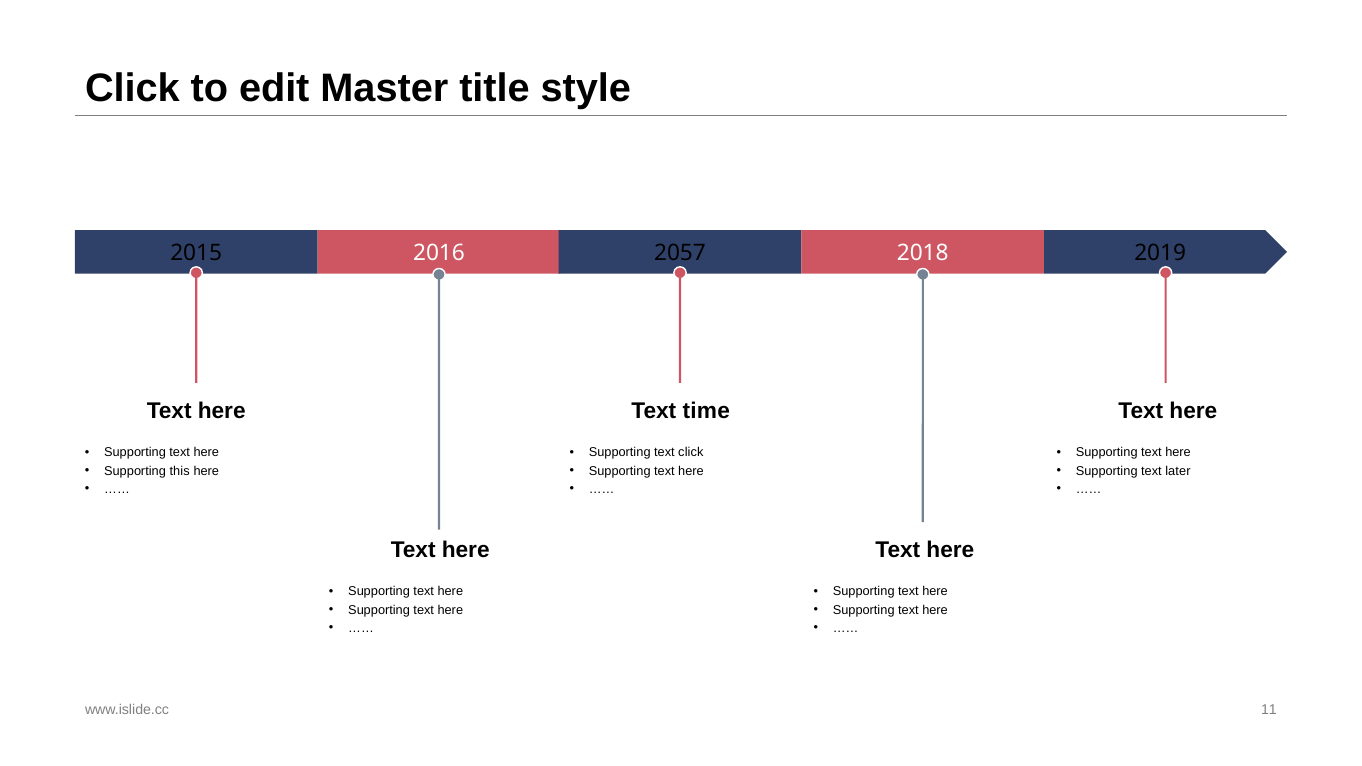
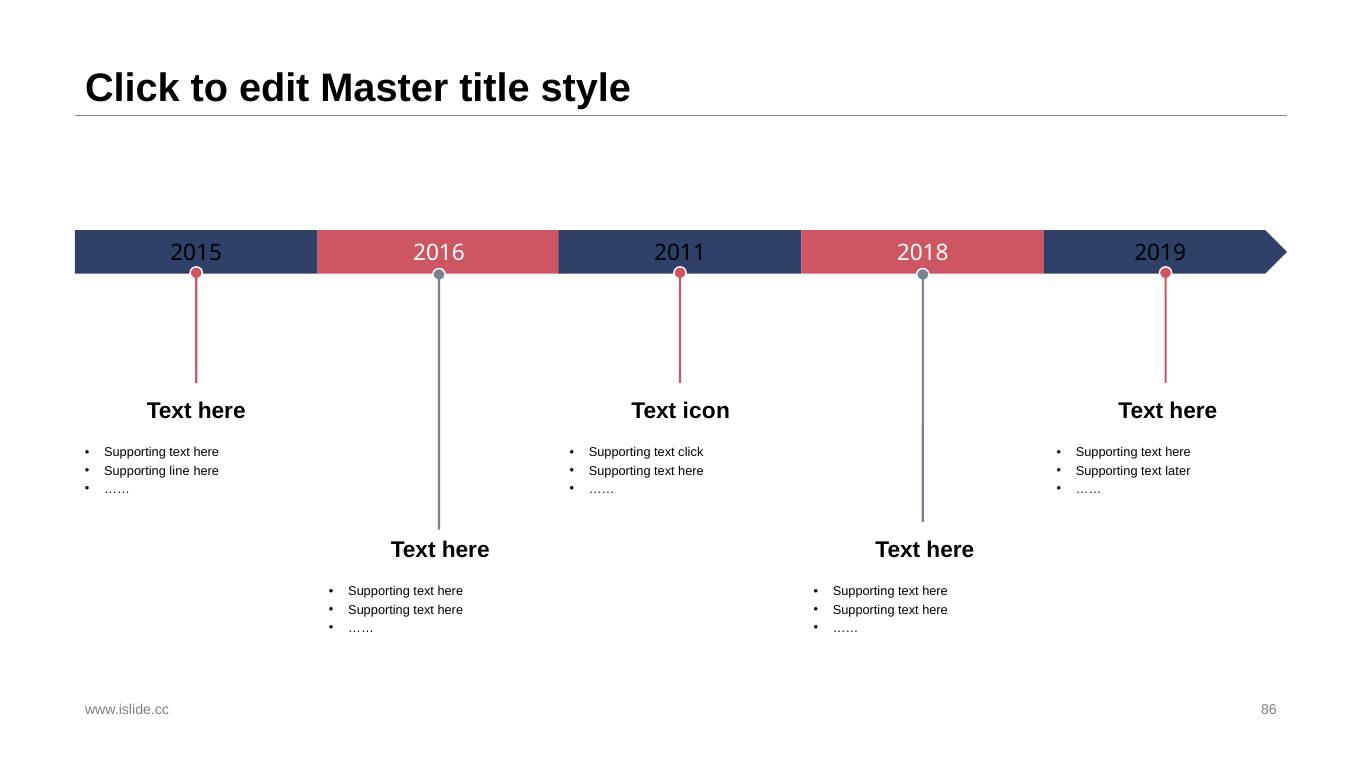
2057: 2057 -> 2011 (680, 253)
time: time -> icon (706, 411)
this: this -> line (180, 471)
11: 11 -> 86 (1269, 710)
